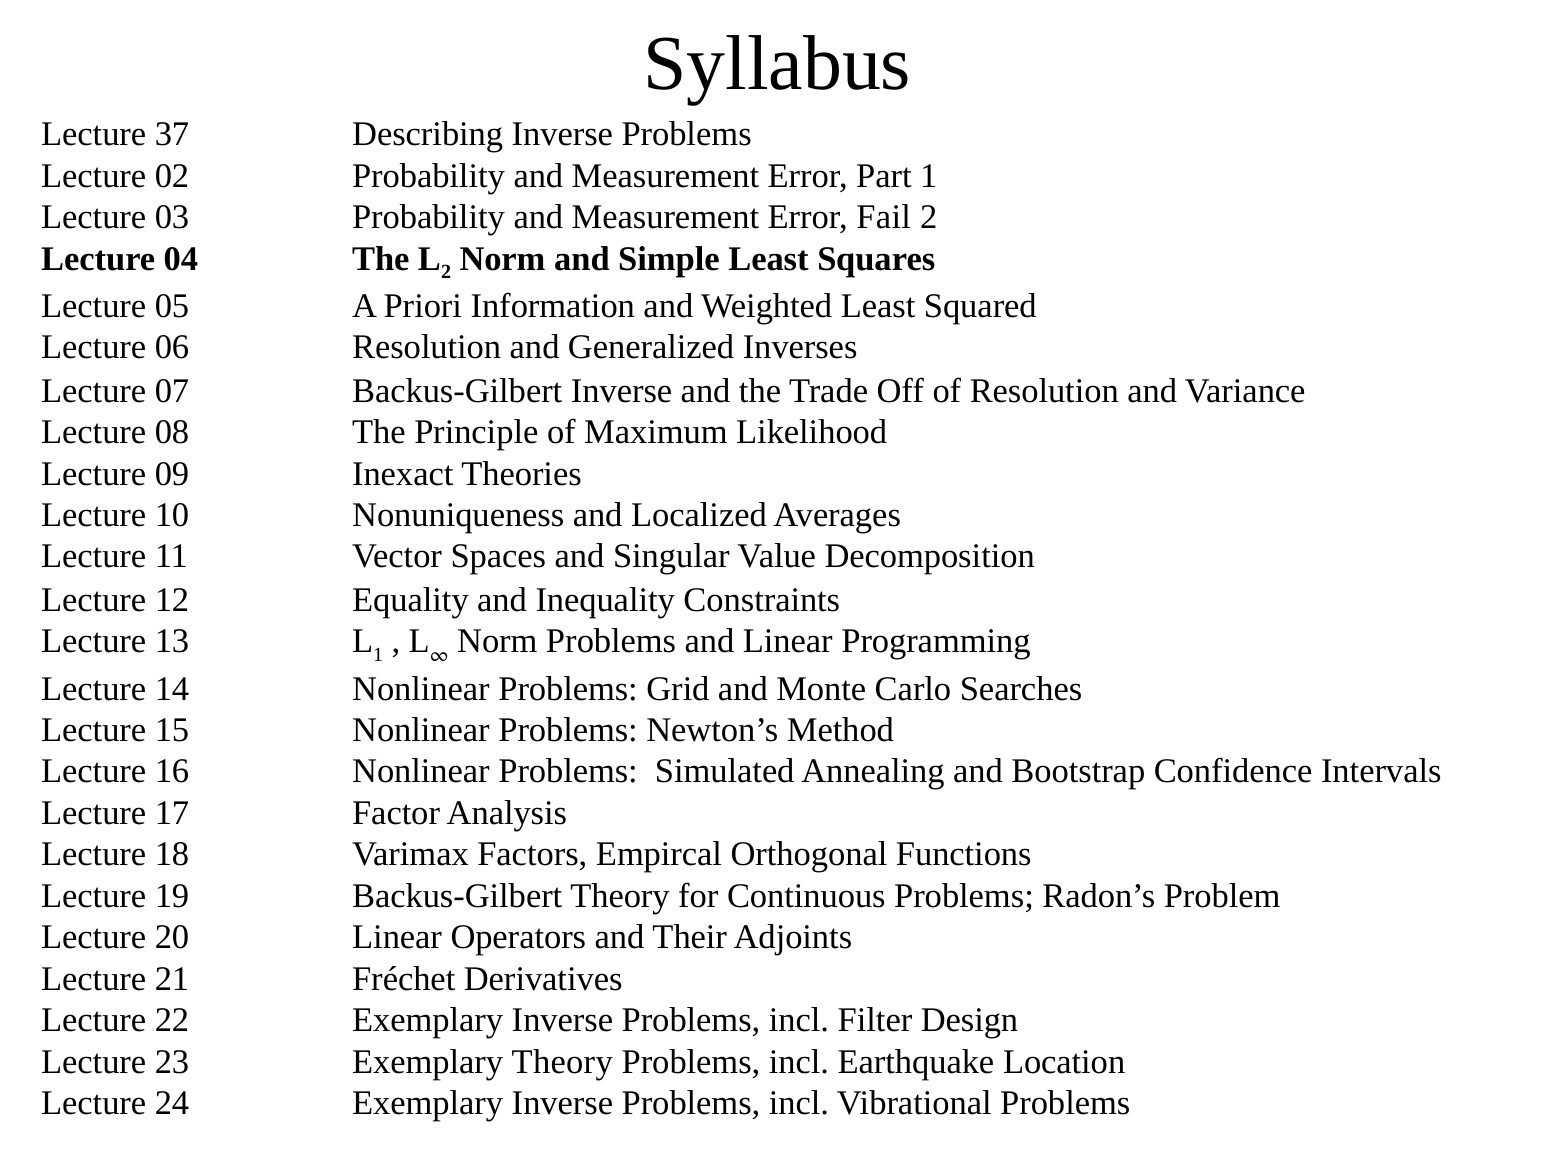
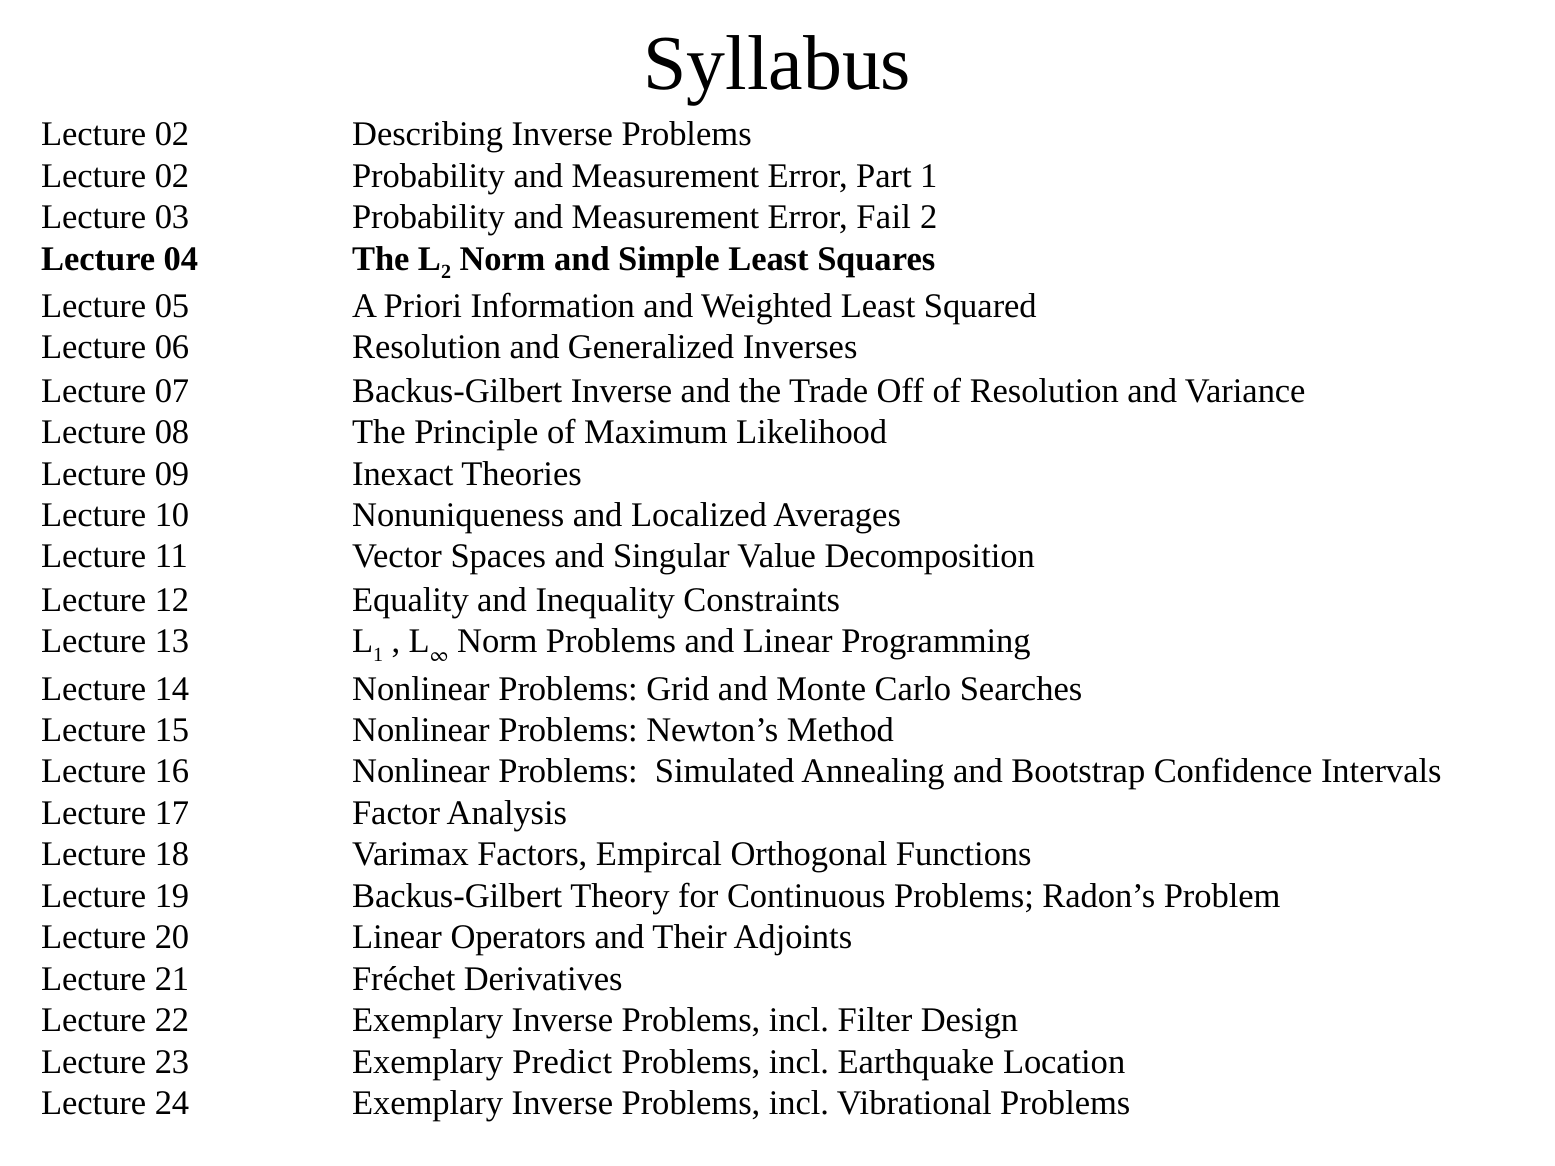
37: 37 -> 02 (172, 134)
Exemplary Theory: Theory -> Predict (562, 1062)
